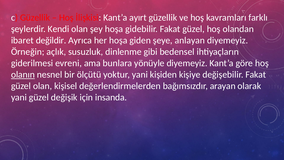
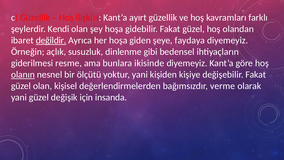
değildir underline: none -> present (51, 40)
anlayan: anlayan -> faydaya (190, 40)
evreni: evreni -> resme (69, 63)
yönüyle: yönüyle -> ikisinde (149, 63)
arayan: arayan -> verme (223, 86)
